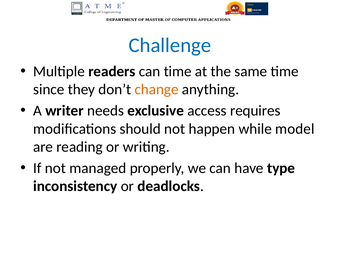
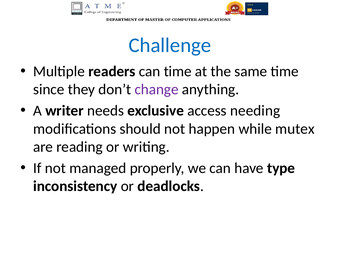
change colour: orange -> purple (157, 89)
requires: requires -> needing (255, 111)
model: model -> mutex (295, 129)
